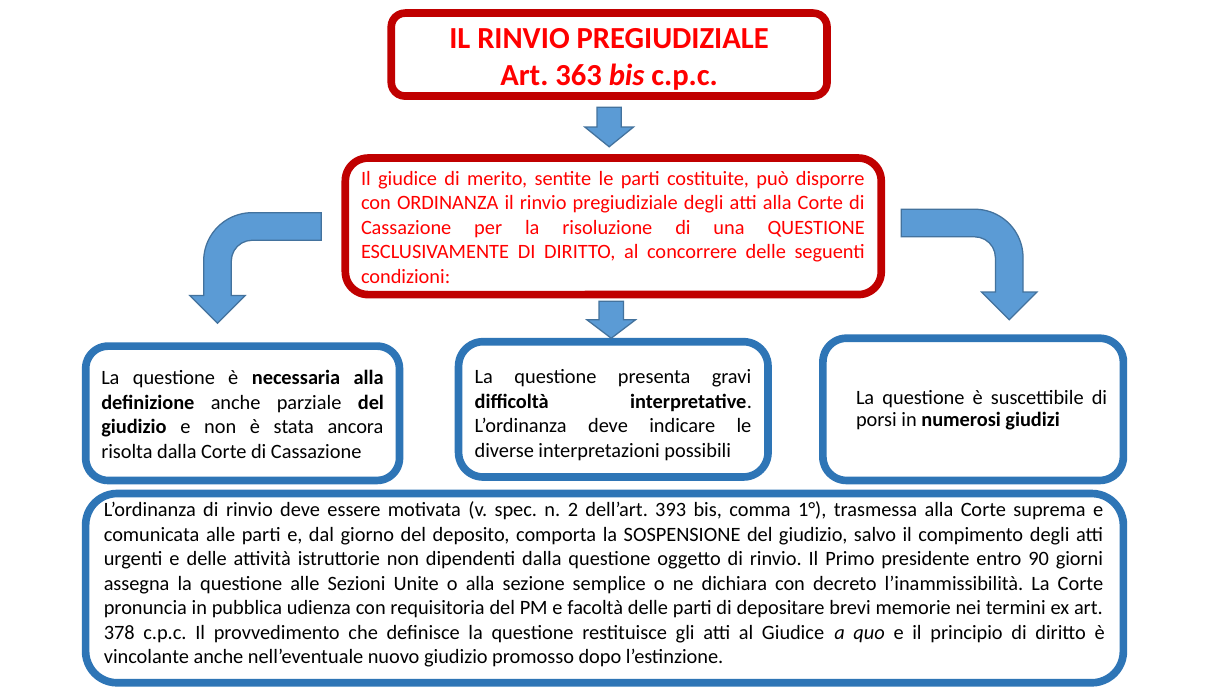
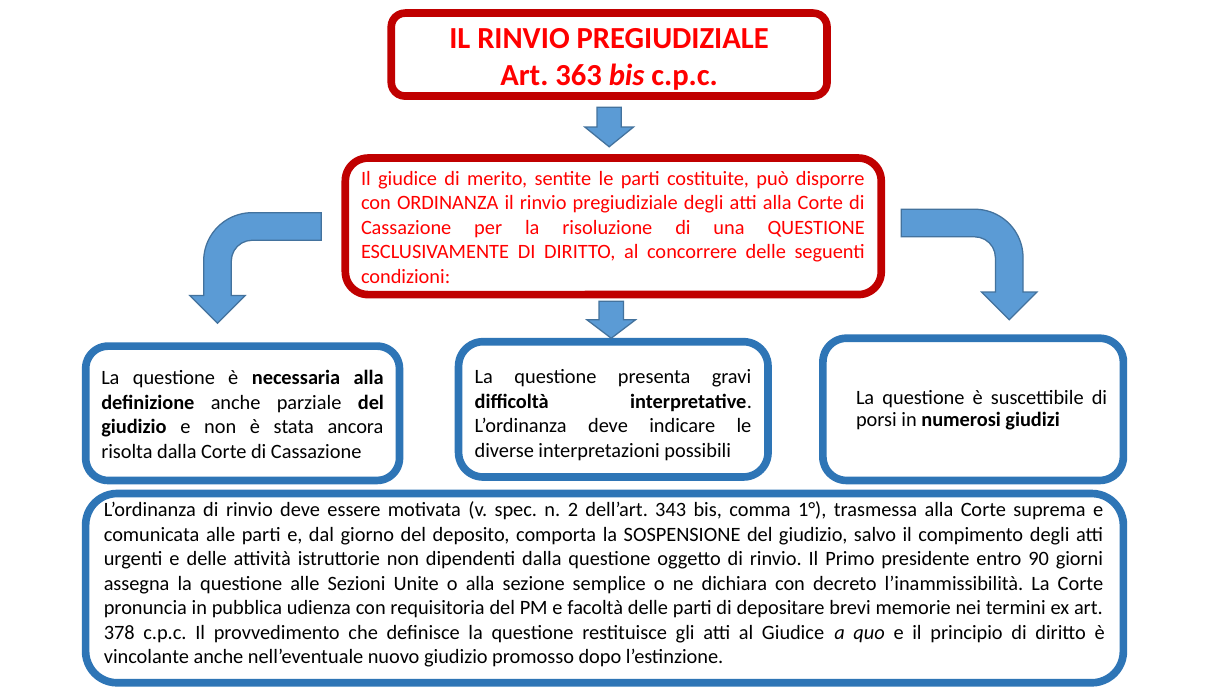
393: 393 -> 343 (671, 510)
